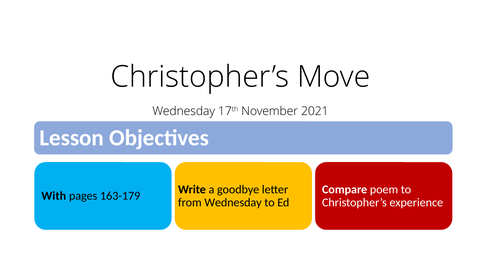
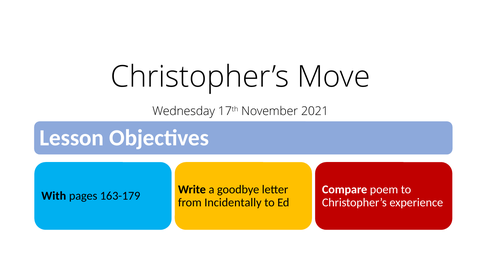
from Wednesday: Wednesday -> Incidentally (233, 202)
